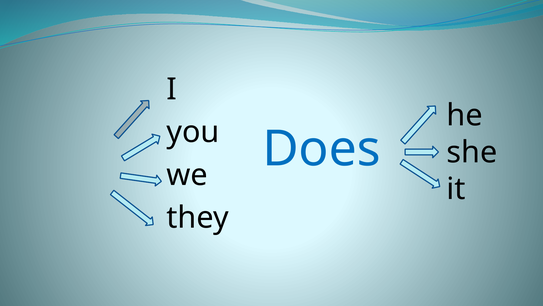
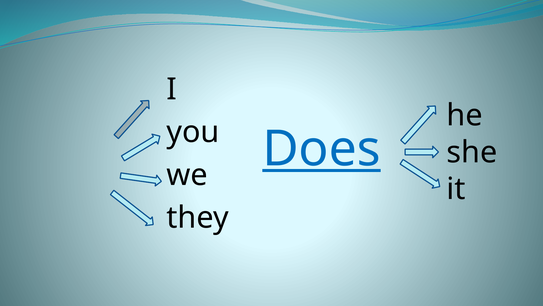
Does underline: none -> present (321, 149)
